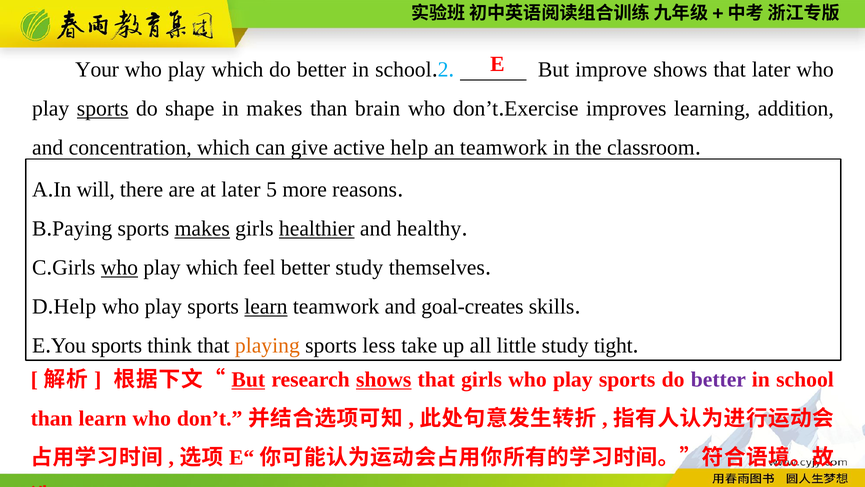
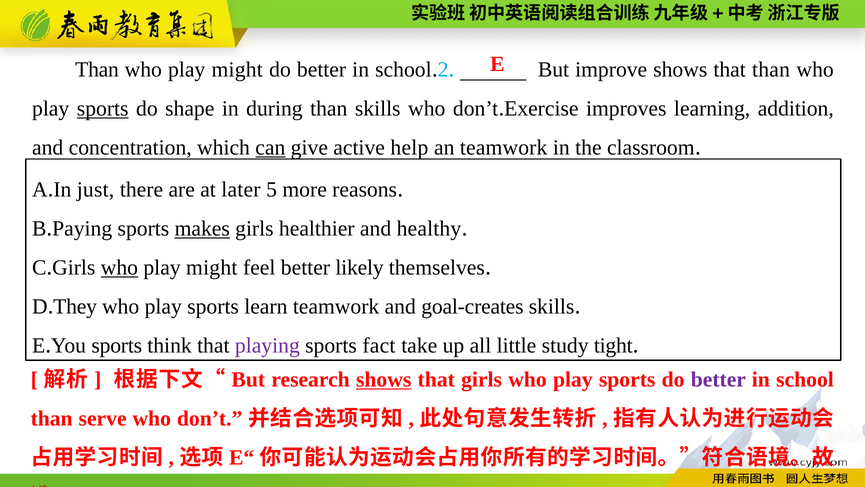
Your: Your -> Than (97, 70)
which: which -> might (237, 70)
that later: later -> than (771, 70)
in makes: makes -> during (274, 109)
than brain: brain -> skills (378, 109)
can underline: none -> present (270, 148)
will: will -> just (96, 190)
healthier underline: present -> none (317, 229)
which: which -> might (212, 267)
better study: study -> likely (360, 267)
Help: Help -> They (75, 306)
learn underline: present -> none (266, 306)
playing colour: orange -> purple (267, 345)
less: less -> fact (379, 345)
But underline: present -> none (248, 379)
than learn: learn -> serve (103, 418)
